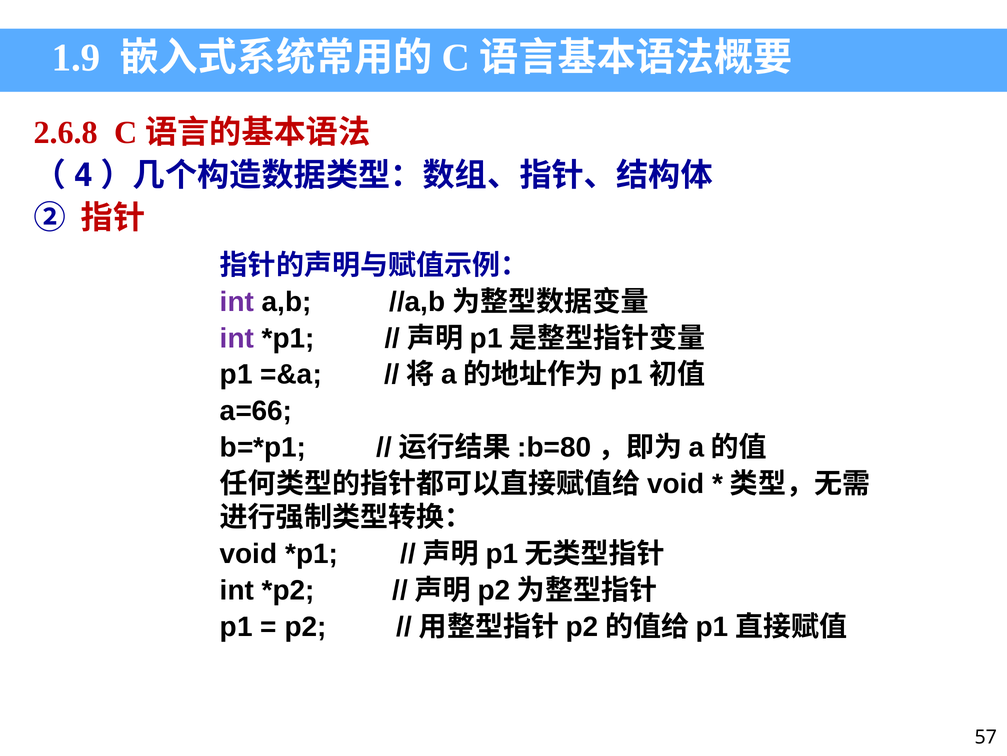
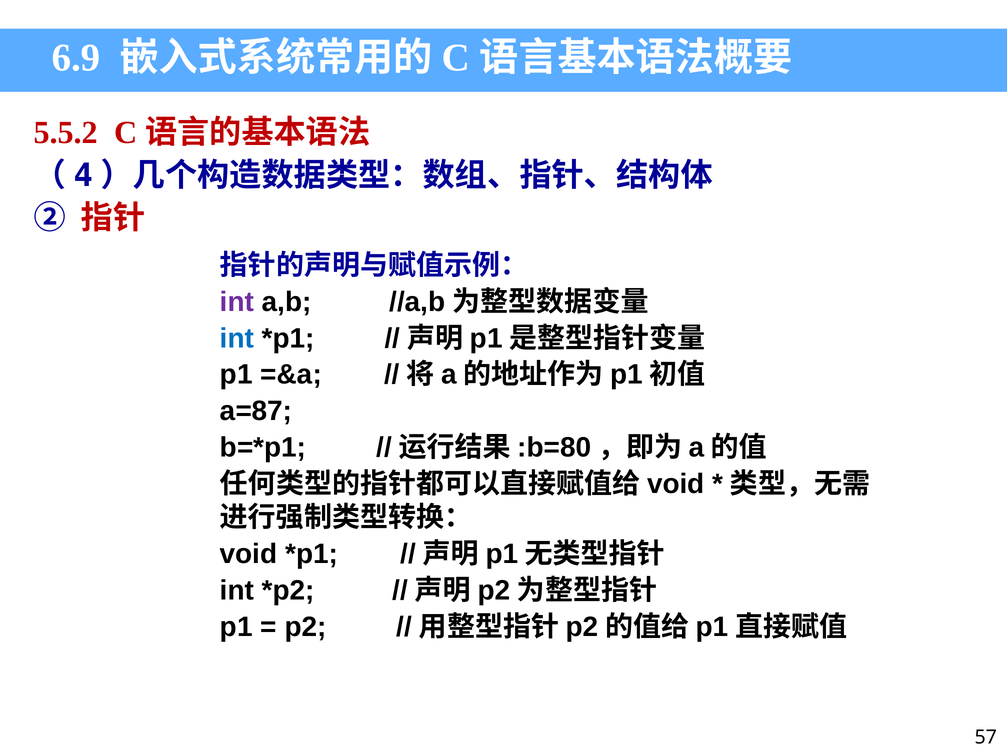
1.9: 1.9 -> 6.9 (76, 58)
2.6.8: 2.6.8 -> 5.5.2 (66, 132)
int colour: purple -> blue (237, 338)
a=66: a=66 -> a=87 (256, 411)
